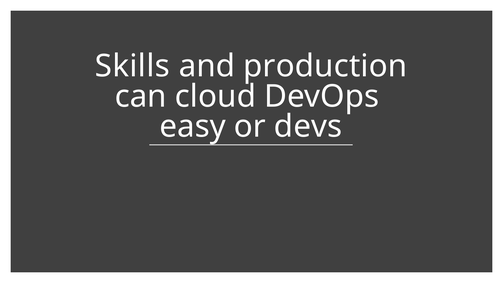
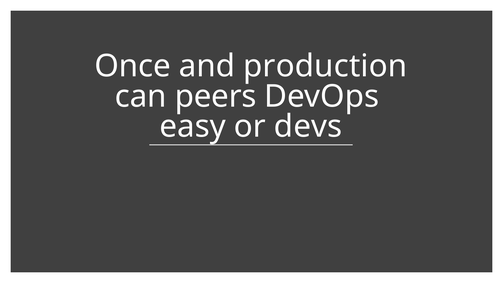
Skills: Skills -> Once (133, 66)
cloud: cloud -> peers (216, 96)
